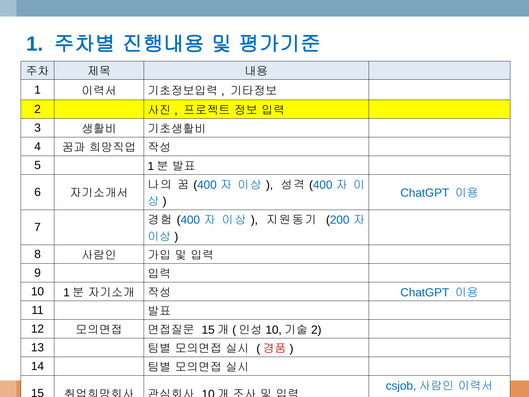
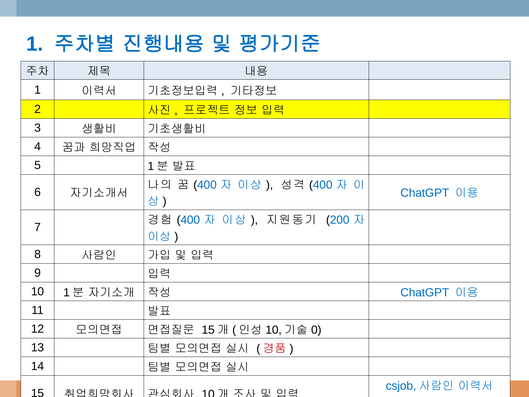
2: 2 -> 0 (316, 330)
